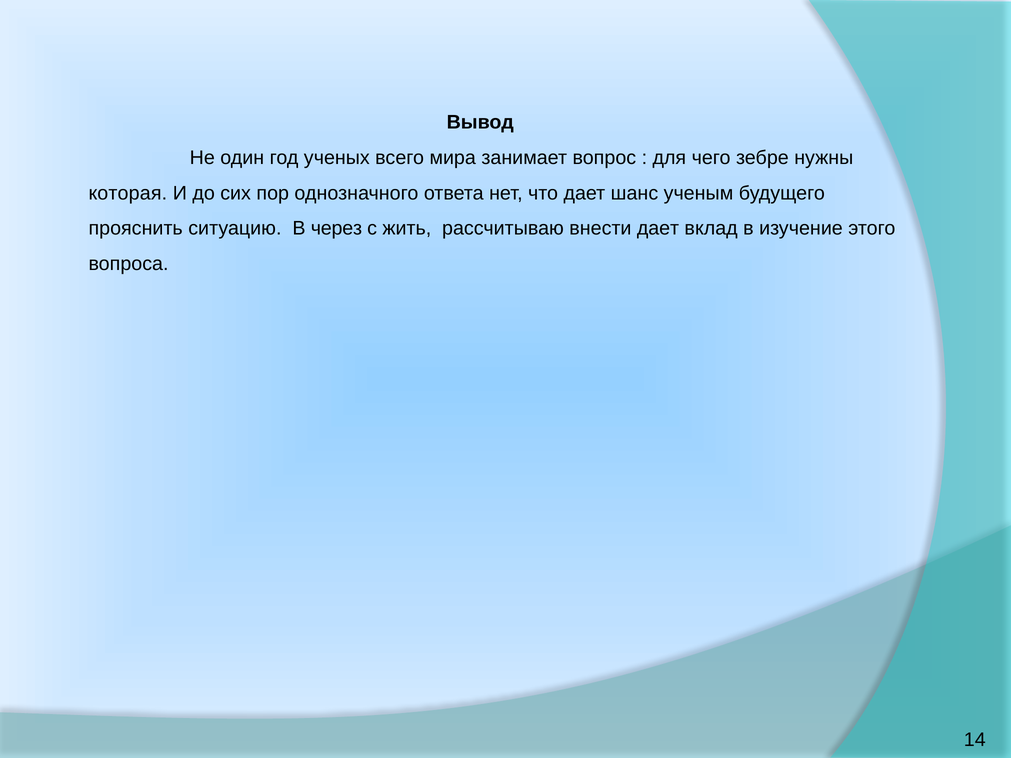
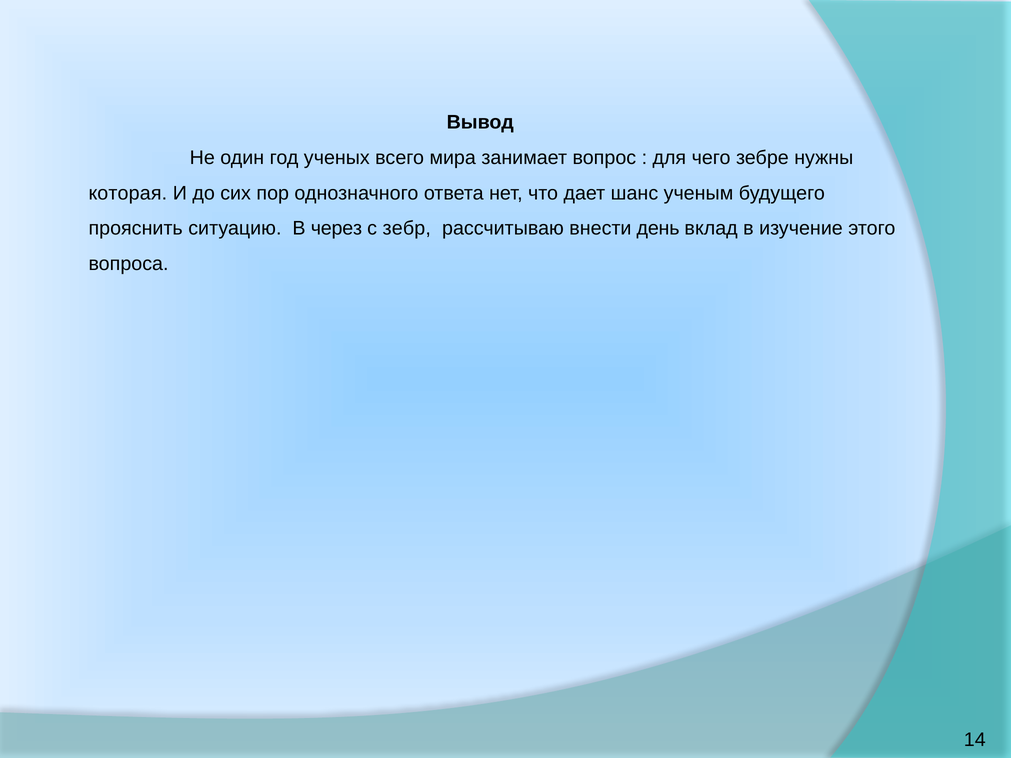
жить: жить -> зебр (407, 229)
внести дает: дает -> день (658, 229)
